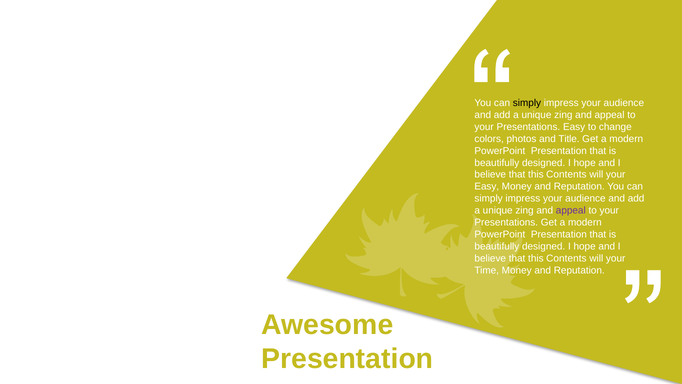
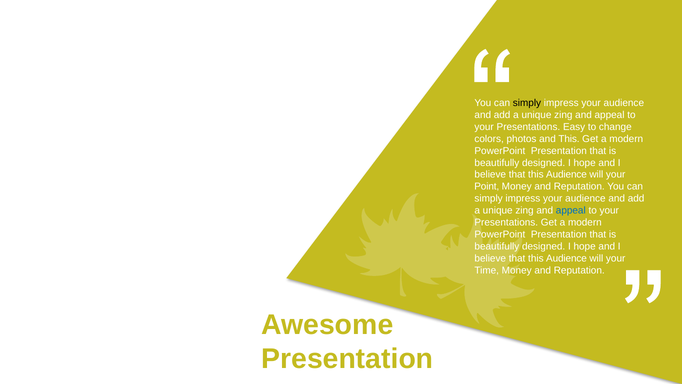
and Title: Title -> This (569, 139)
Contents: Contents -> Audience (566, 175)
Easy: Easy -> Point (487, 186)
appeal colour: purple -> blue (571, 210)
Contents: Contents -> Audience (566, 258)
